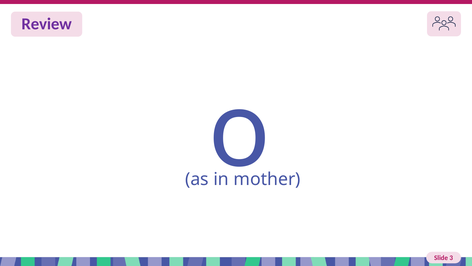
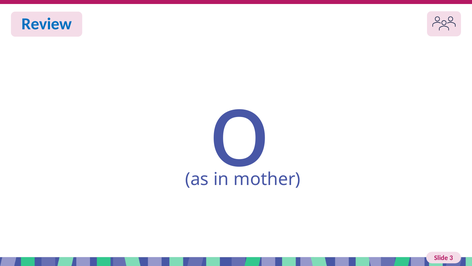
Review colour: purple -> blue (47, 24)
